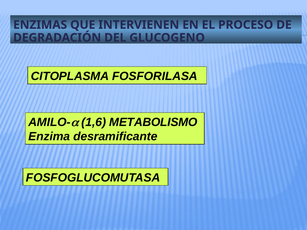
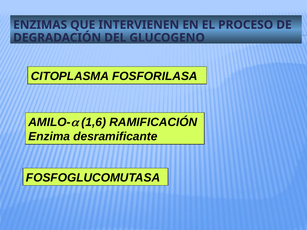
METABOLISMO: METABOLISMO -> RAMIFICACIÓN (153, 122)
